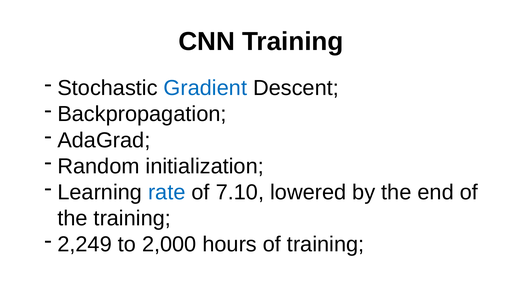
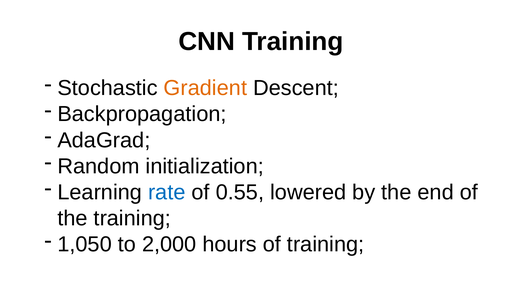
Gradient colour: blue -> orange (205, 88)
7.10: 7.10 -> 0.55 (240, 193)
2,249: 2,249 -> 1,050 (85, 245)
